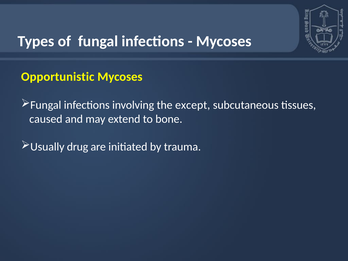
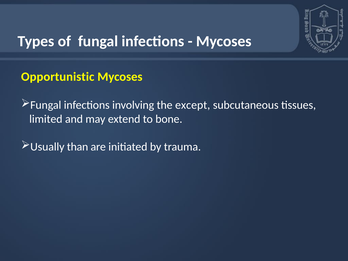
caused: caused -> limited (46, 119)
drug: drug -> than (78, 147)
